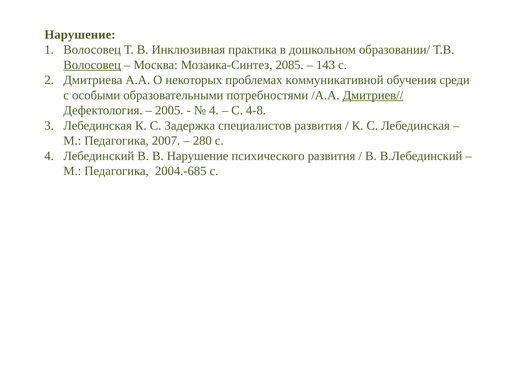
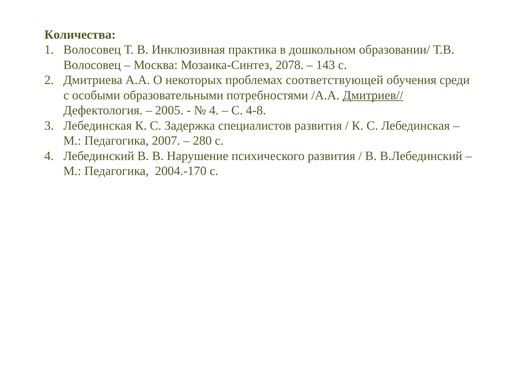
Нарушение: Нарушение -> Количества (80, 35)
Волосовец underline: present -> none (92, 65)
2085: 2085 -> 2078 (290, 65)
коммуникативной: коммуникативной -> соответствующей (335, 80)
2004.-685: 2004.-685 -> 2004.-170 (181, 171)
